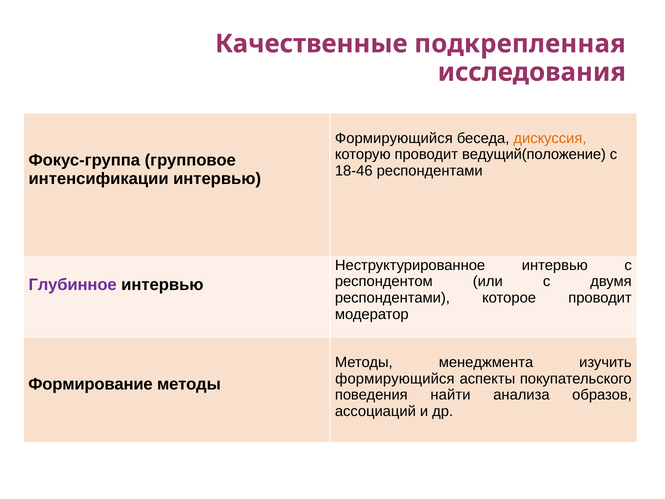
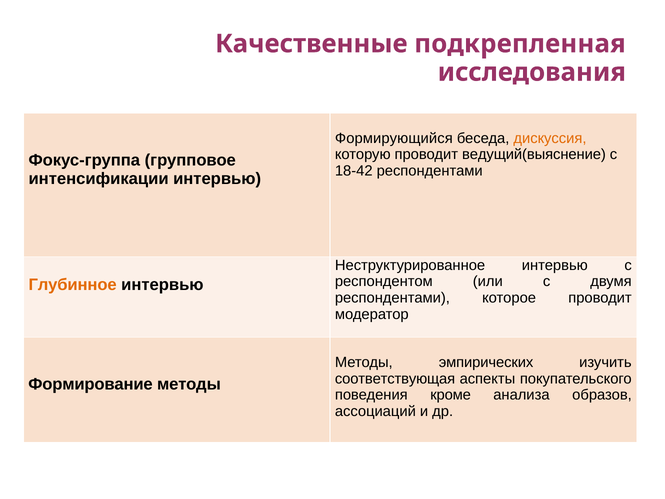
ведущий(положение: ведущий(положение -> ведущий(выяснение (534, 155)
18-46: 18-46 -> 18-42 (354, 171)
Глубинное colour: purple -> orange (73, 285)
менеджмента: менеджмента -> эмпирических (486, 362)
формирующийся: формирующийся -> соответствующая (395, 378)
найти: найти -> кроме (451, 395)
